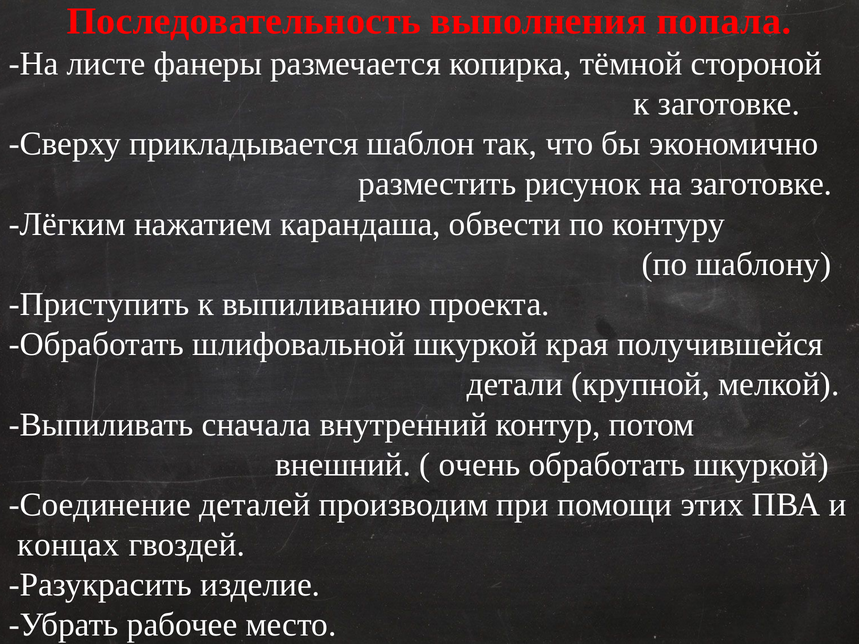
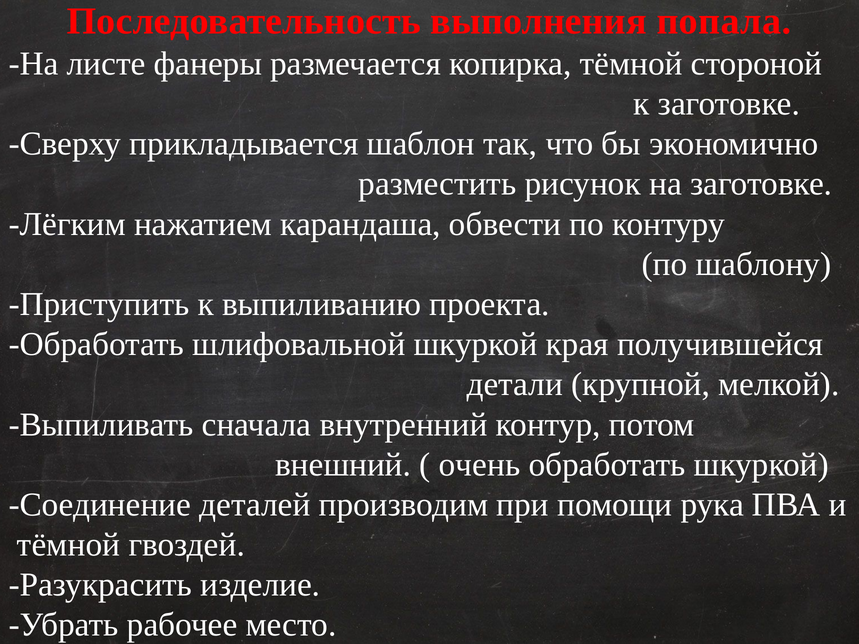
этих: этих -> рука (712, 505)
концах: концах -> тёмной (69, 545)
